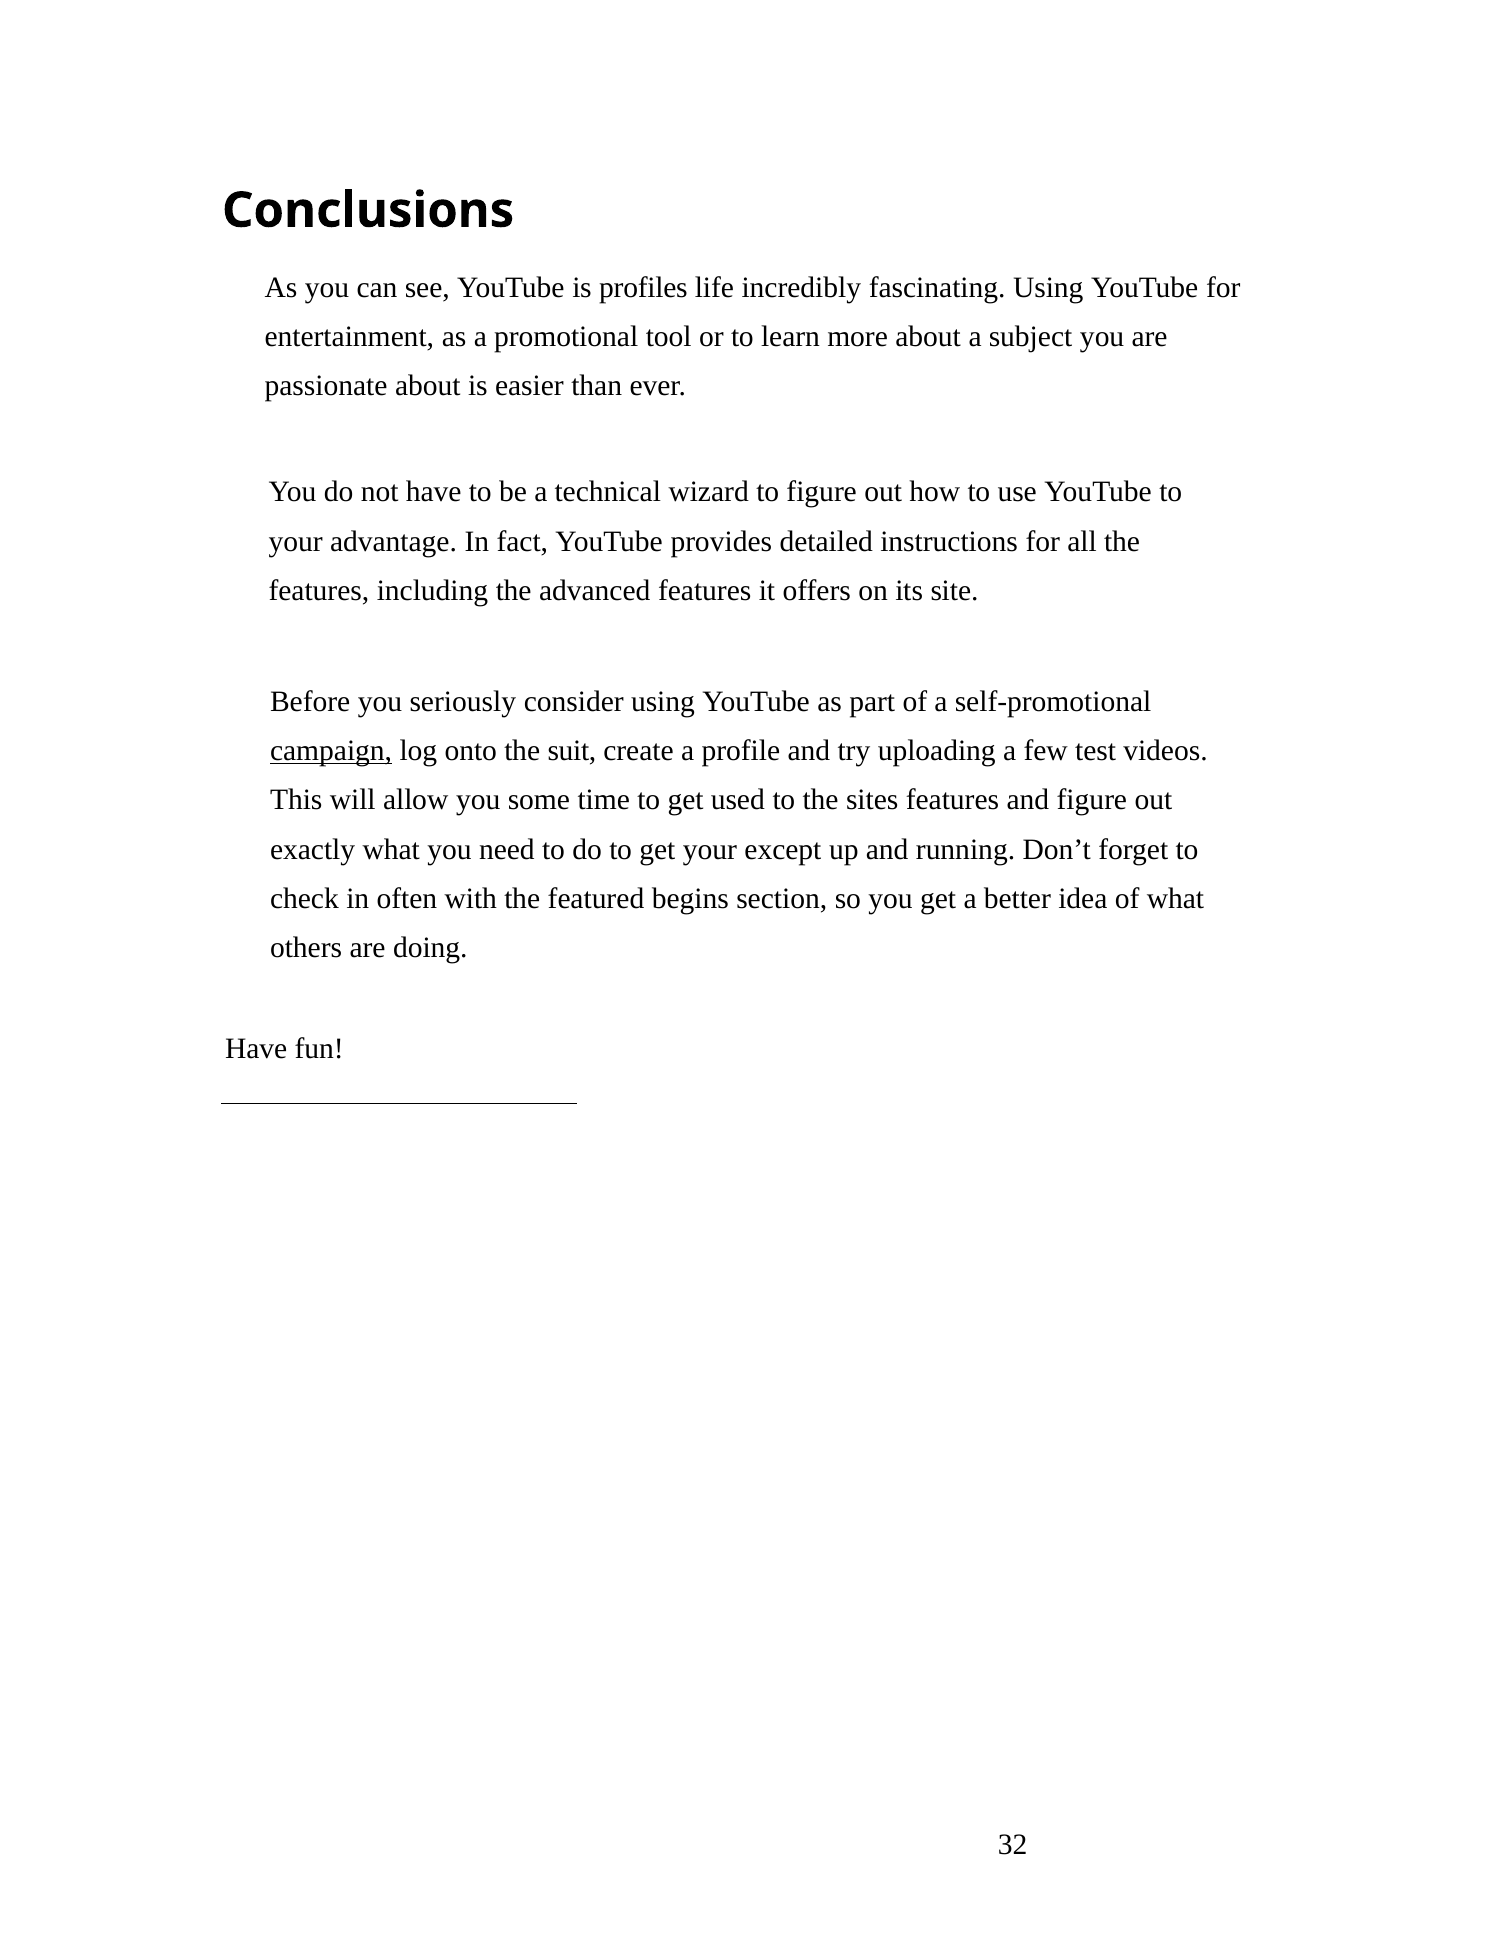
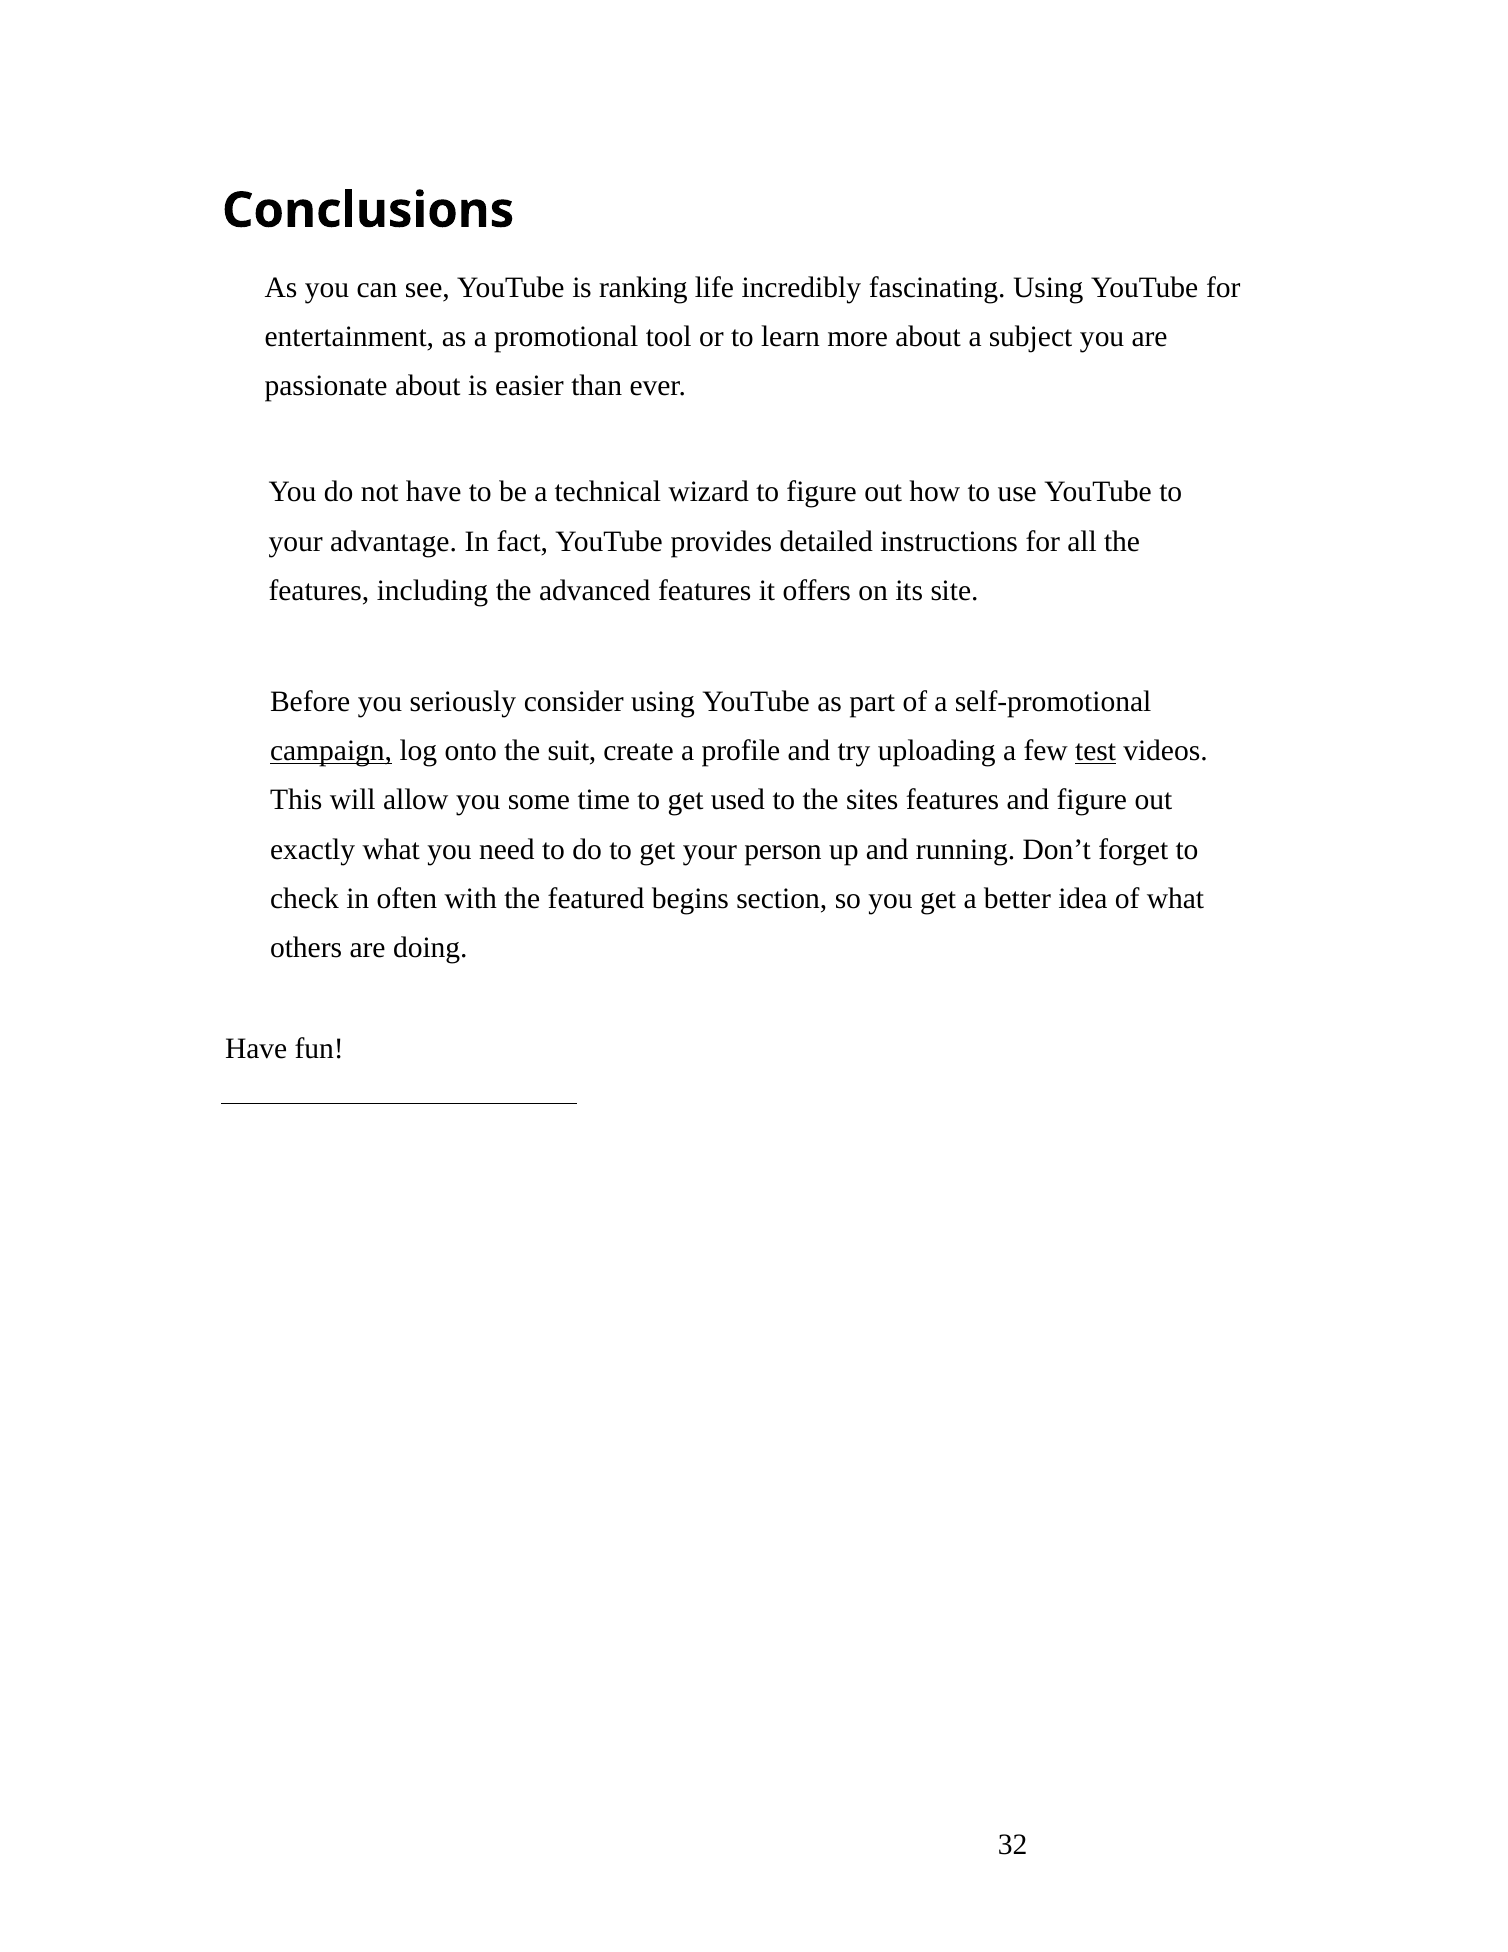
profiles: profiles -> ranking (643, 287)
test underline: none -> present (1096, 751)
except: except -> person (783, 849)
